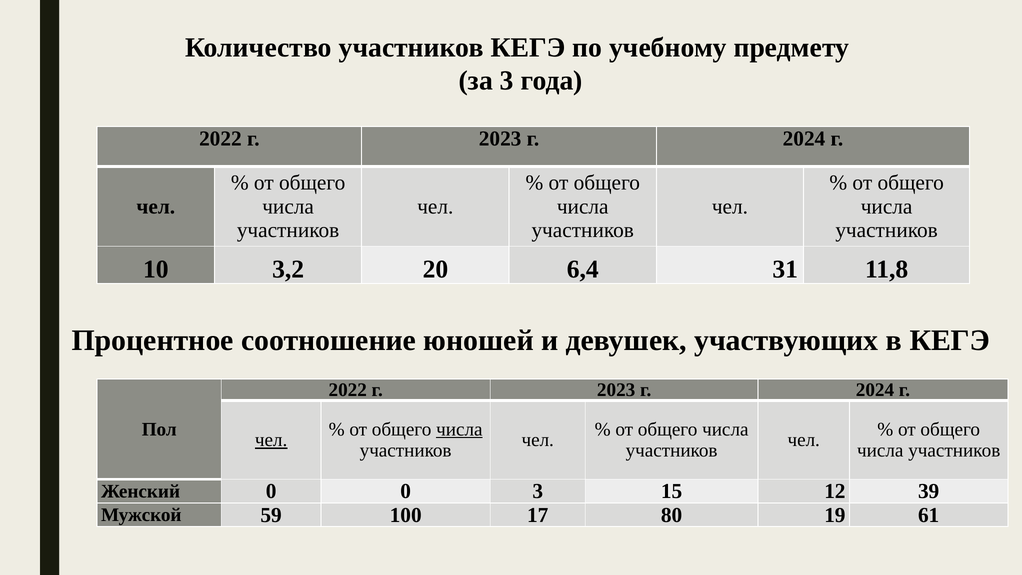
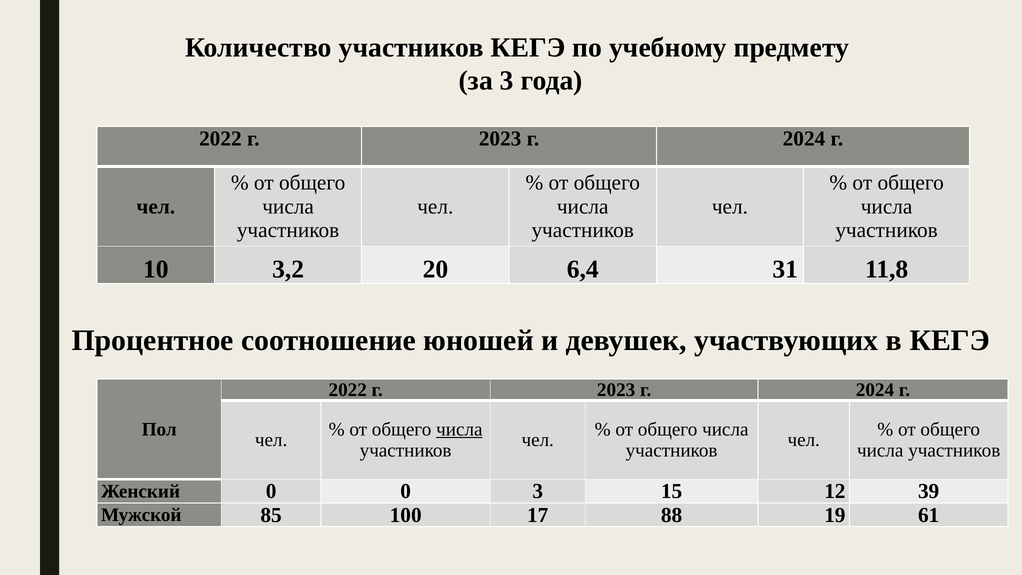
чел underline: present -> none (271, 440)
59: 59 -> 85 (271, 515)
80: 80 -> 88 (672, 515)
